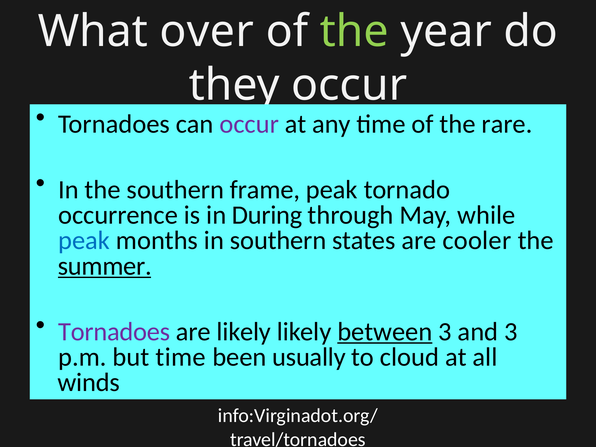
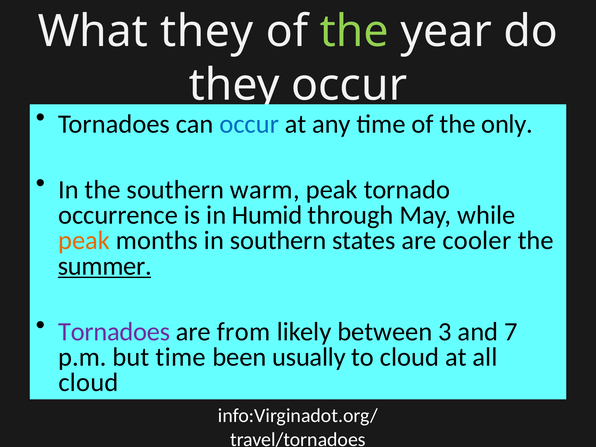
What over: over -> they (207, 31)
occur colour: purple -> blue (249, 124)
rare: rare -> only (507, 124)
frame: frame -> warm (265, 190)
During: During -> Humid (267, 215)
peak colour: blue -> orange (84, 241)
are likely: likely -> from (244, 332)
between underline: present -> none (385, 332)
and 3: 3 -> 7 (511, 332)
winds: winds -> cloud (88, 383)
